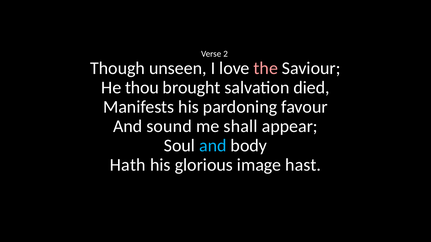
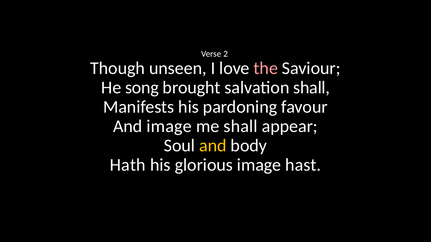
thou: thou -> song (142, 88)
salvation died: died -> shall (312, 88)
And sound: sound -> image (169, 126)
and colour: light blue -> yellow (213, 146)
